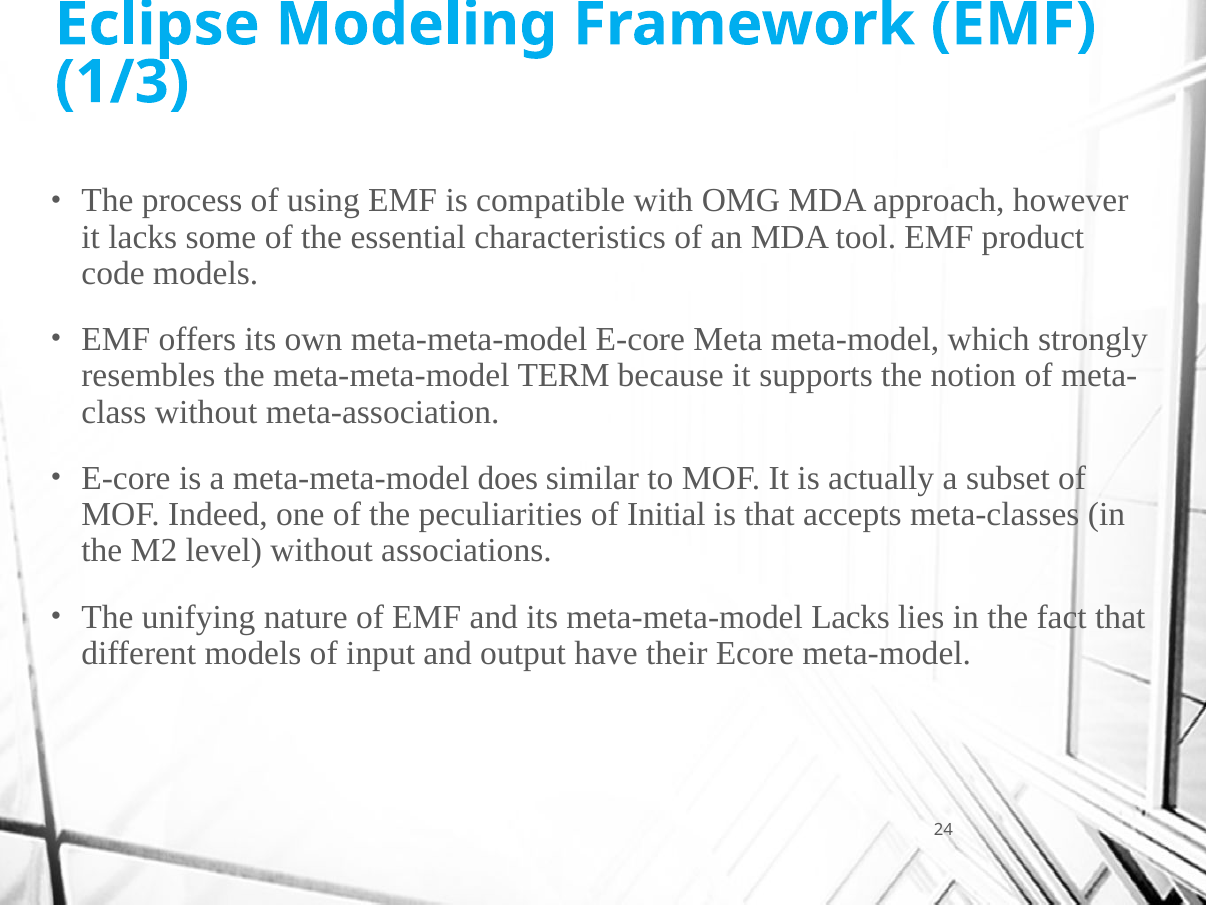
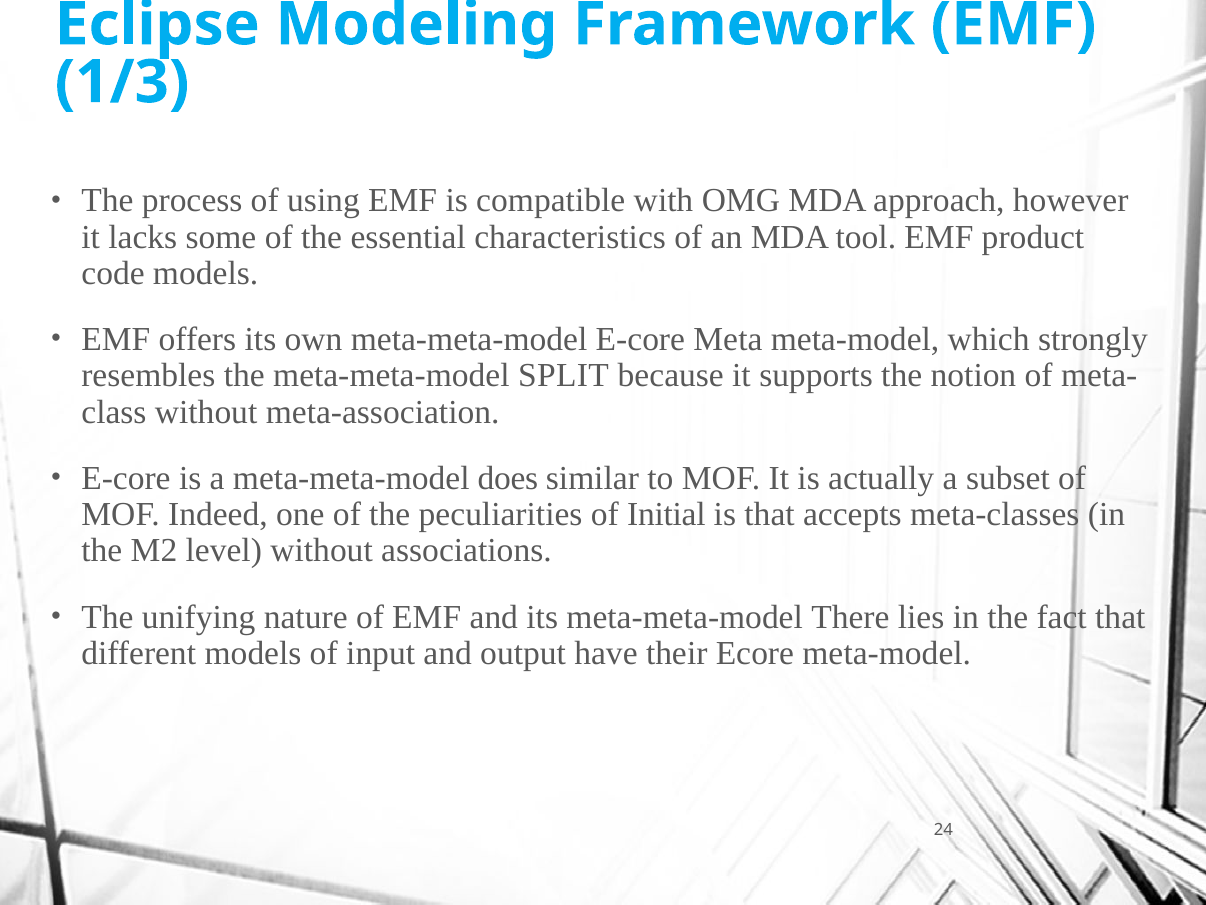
TERM: TERM -> SPLIT (563, 376)
meta-meta-model Lacks: Lacks -> There (850, 617)
